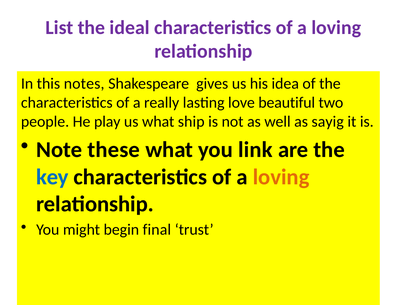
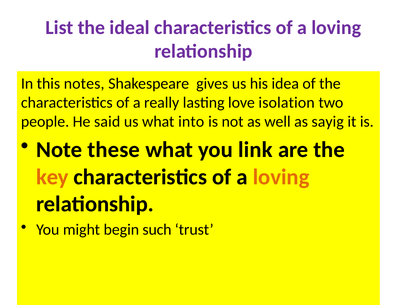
beautiful: beautiful -> isolation (287, 103)
play: play -> said (107, 122)
ship: ship -> into (191, 122)
key colour: blue -> orange (52, 177)
final: final -> such (157, 230)
